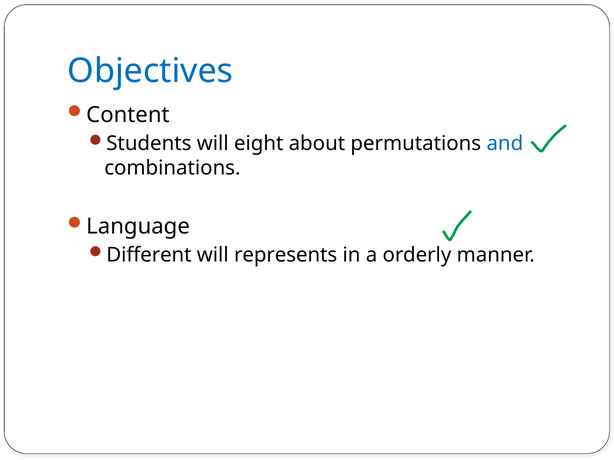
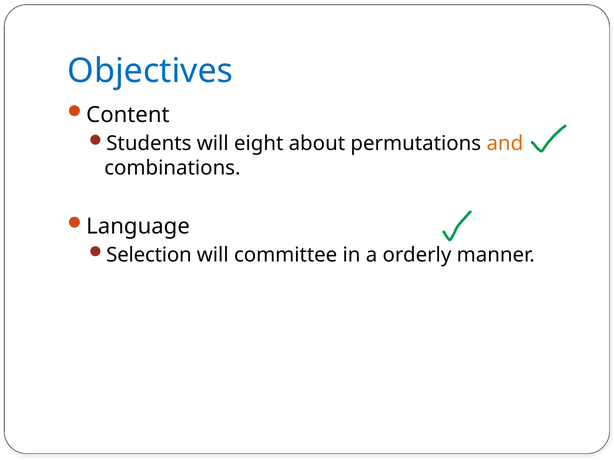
and colour: blue -> orange (505, 144)
Different: Different -> Selection (149, 255)
represents: represents -> committee (286, 255)
